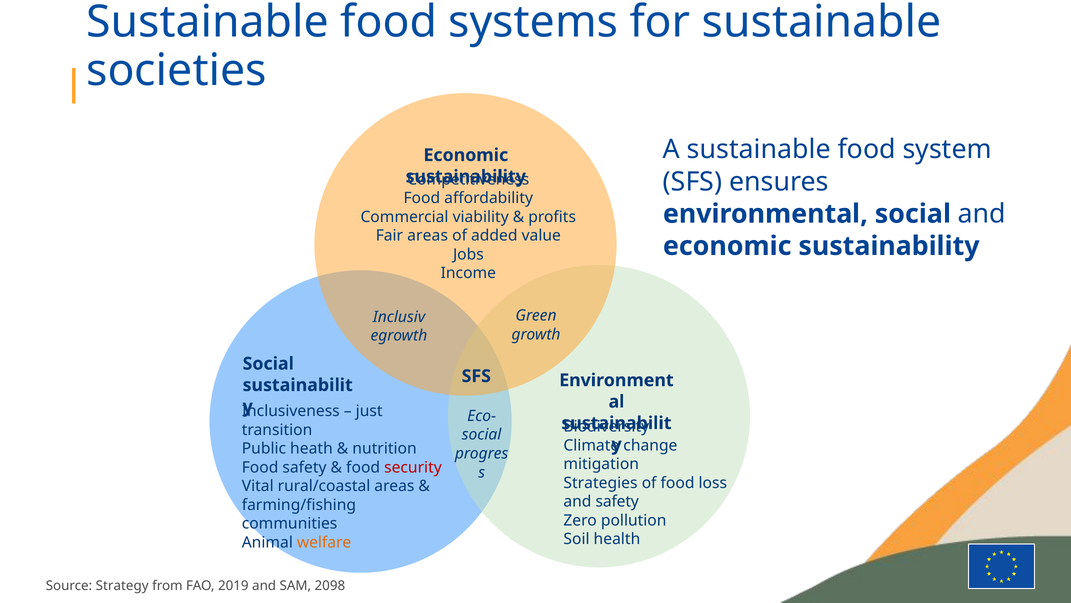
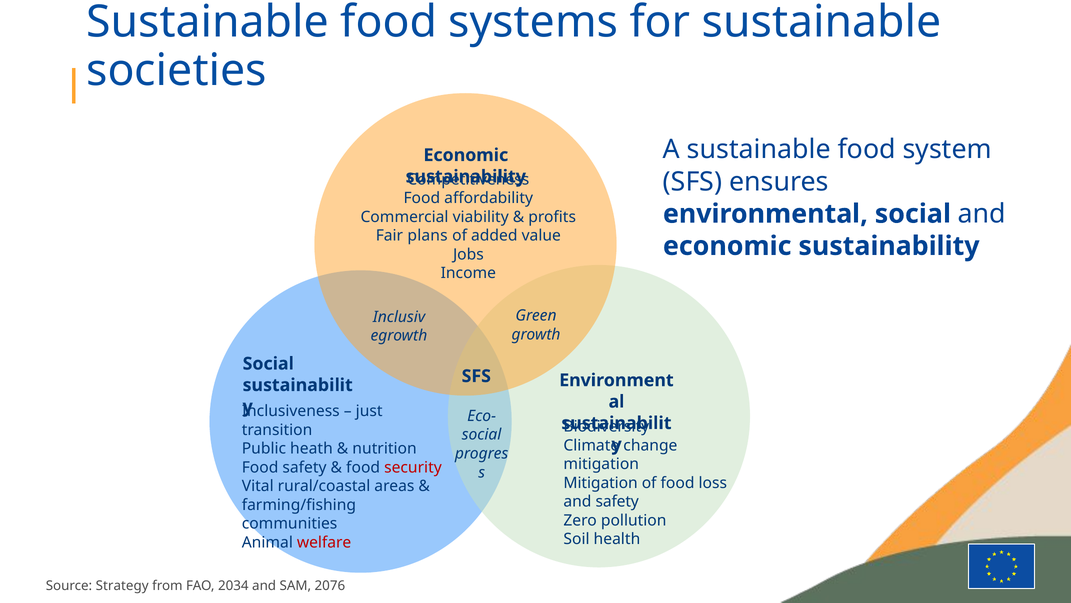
Fair areas: areas -> plans (428, 235)
Strategies: Strategies -> Mitigation (601, 482)
welfare colour: orange -> red (324, 542)
2019: 2019 -> 2034 (233, 585)
2098: 2098 -> 2076 (330, 585)
